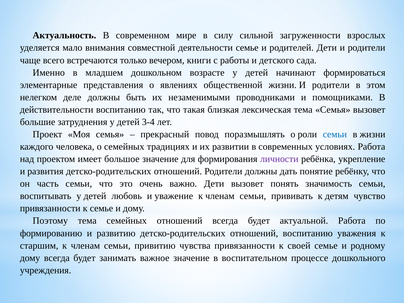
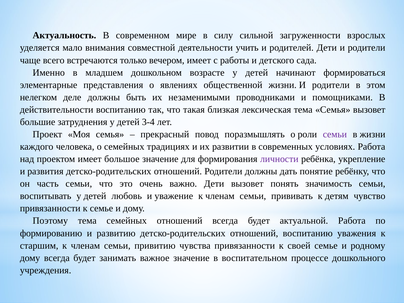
деятельности семье: семье -> учить (247, 48)
вечером книги: книги -> имеет (199, 60)
семьи colour: blue -> purple (335, 134)
